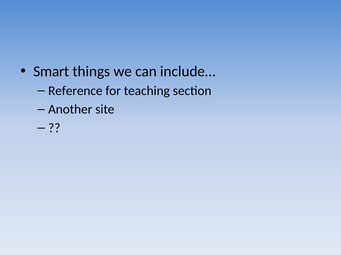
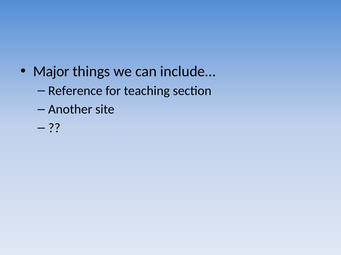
Smart: Smart -> Major (51, 72)
